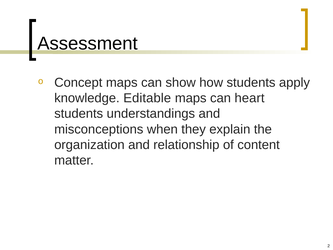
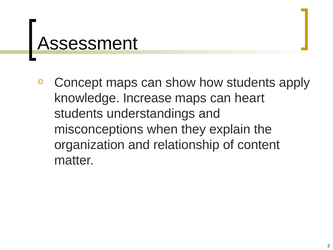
Editable: Editable -> Increase (147, 98)
